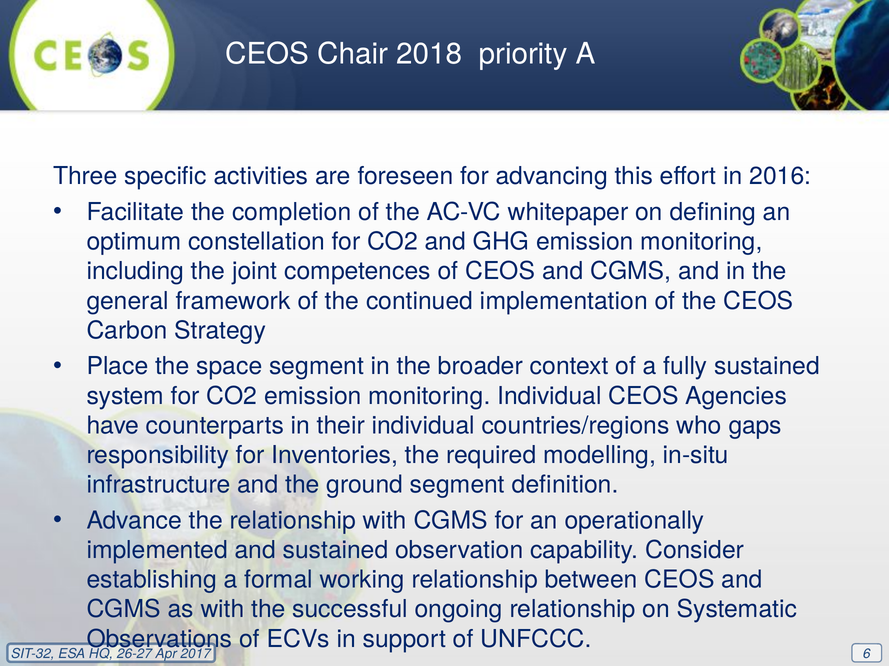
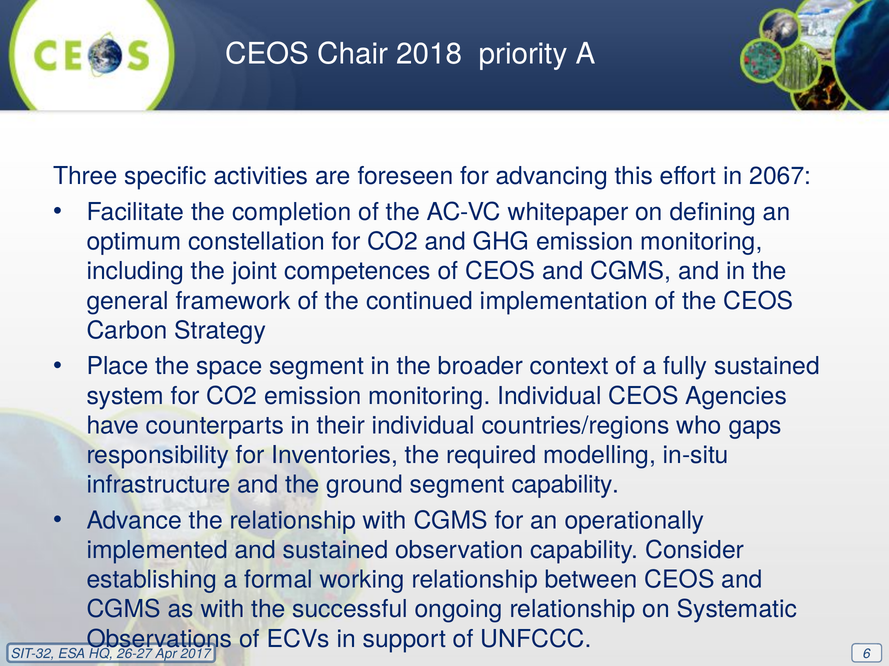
2016: 2016 -> 2067 (780, 177)
segment definition: definition -> capability (565, 485)
